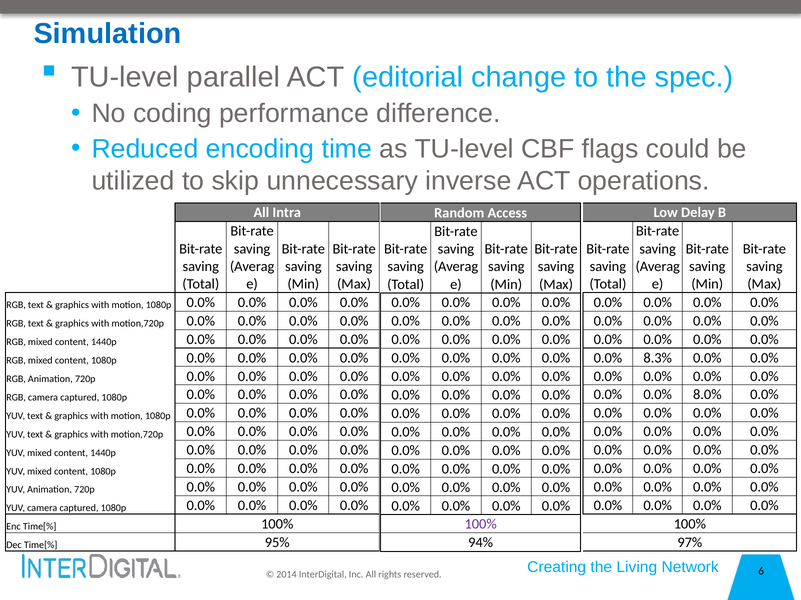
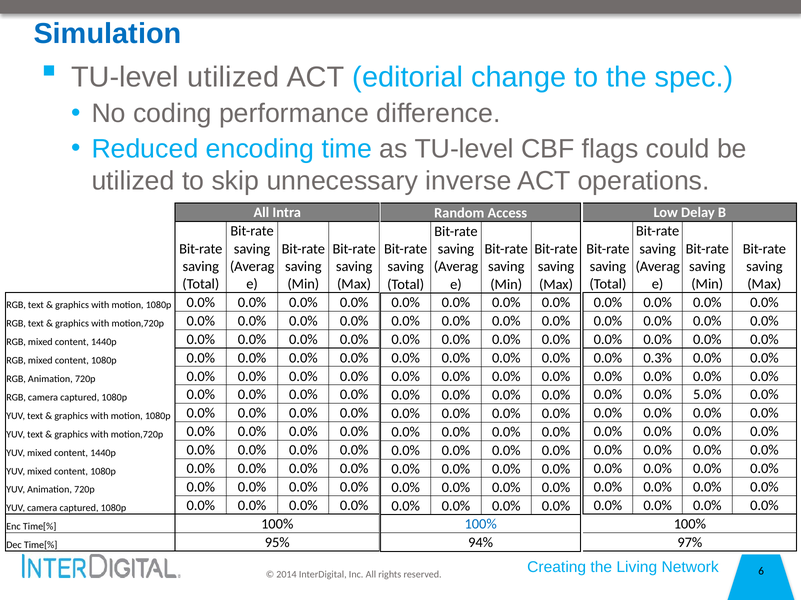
TU-level parallel: parallel -> utilized (233, 77)
8.3%: 8.3% -> 0.3% (658, 358)
8.0%: 8.0% -> 5.0% (707, 395)
100% colour: purple -> blue (481, 525)
